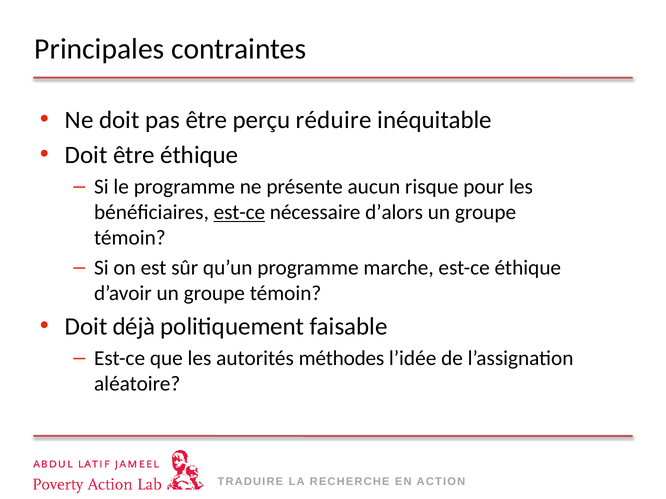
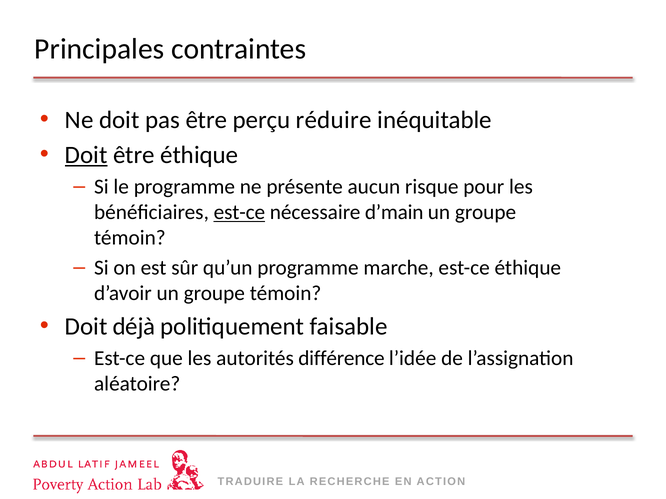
Doit underline: none -> present (86, 155)
d’alors: d’alors -> d’main (394, 213)
méthodes: méthodes -> différence (341, 359)
